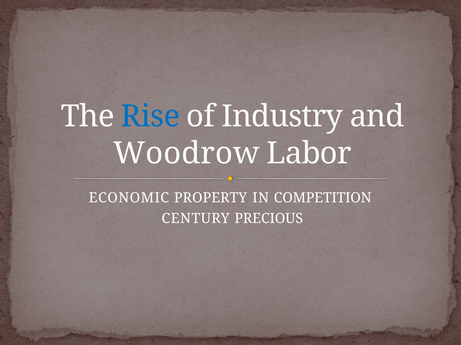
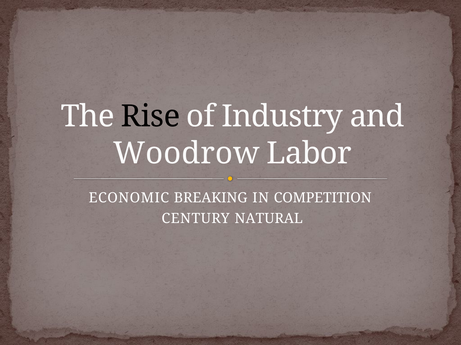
Rise colour: blue -> black (151, 117)
PROPERTY: PROPERTY -> BREAKING (211, 198)
PRECIOUS: PRECIOUS -> NATURAL (269, 219)
